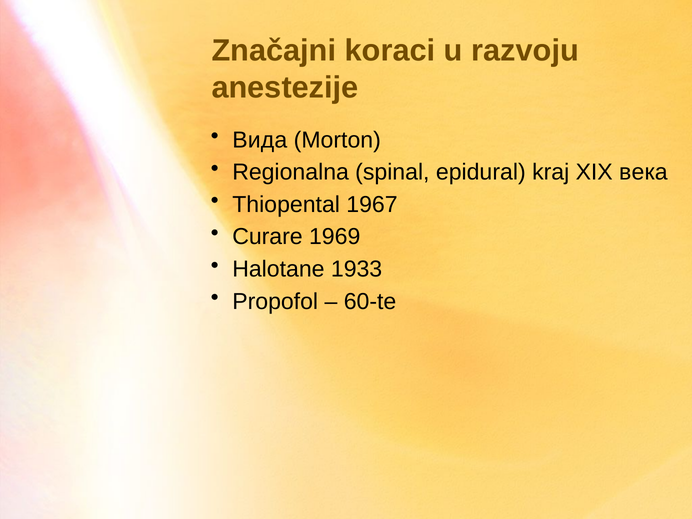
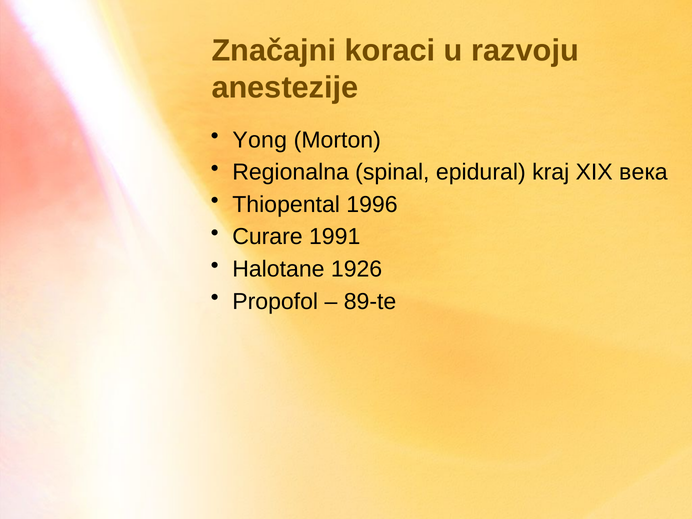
Вида: Вида -> Yong (260, 140)
1967: 1967 -> 1996 (372, 205)
1969: 1969 -> 1991 (335, 237)
1933: 1933 -> 1926 (357, 269)
60-te: 60-te -> 89-te (370, 301)
